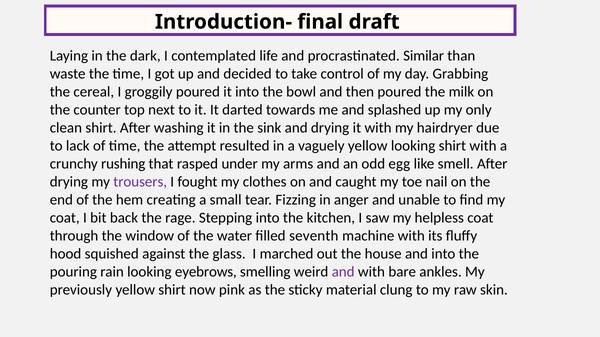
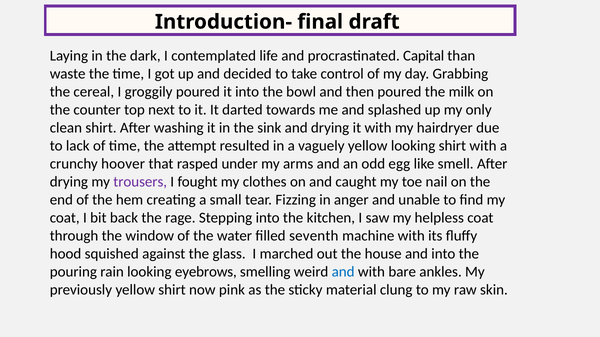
Similar: Similar -> Capital (424, 56)
rushing: rushing -> hoover (123, 164)
and colour: purple -> blue (343, 272)
